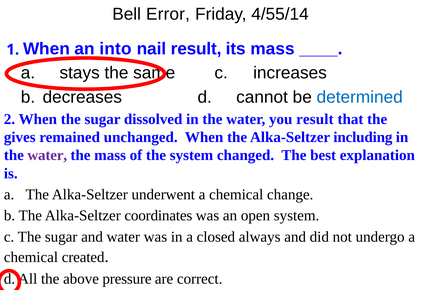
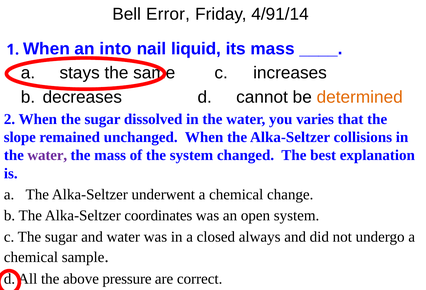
4/55/14: 4/55/14 -> 4/91/14 (280, 14)
nail result: result -> liquid (196, 49)
determined colour: blue -> orange (360, 97)
you result: result -> varies (315, 119)
gives: gives -> slope (20, 137)
including: including -> collisions (363, 137)
created: created -> sample (83, 258)
